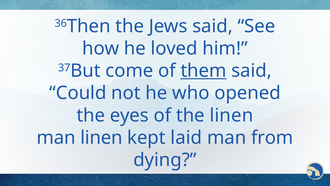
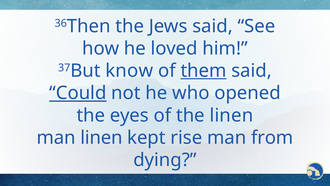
come: come -> know (129, 71)
Could underline: none -> present (78, 93)
laid: laid -> rise (186, 137)
